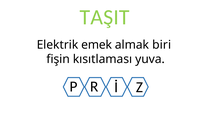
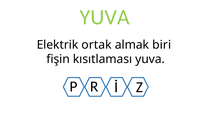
TAŞIT: TAŞIT -> YUVA (105, 17)
emek: emek -> ortak (97, 45)
